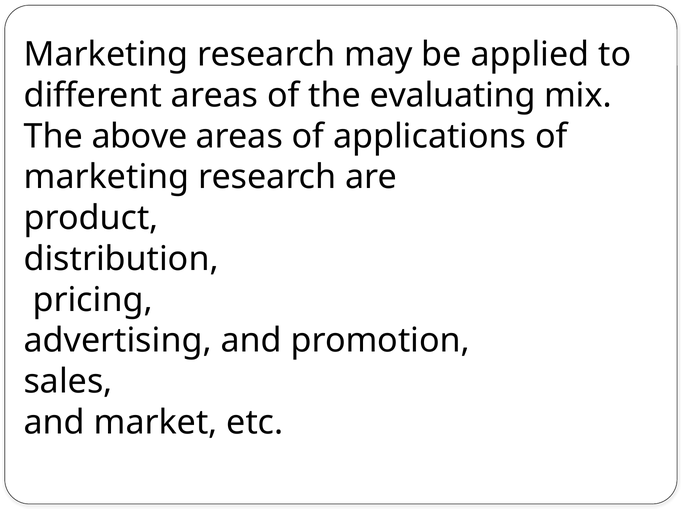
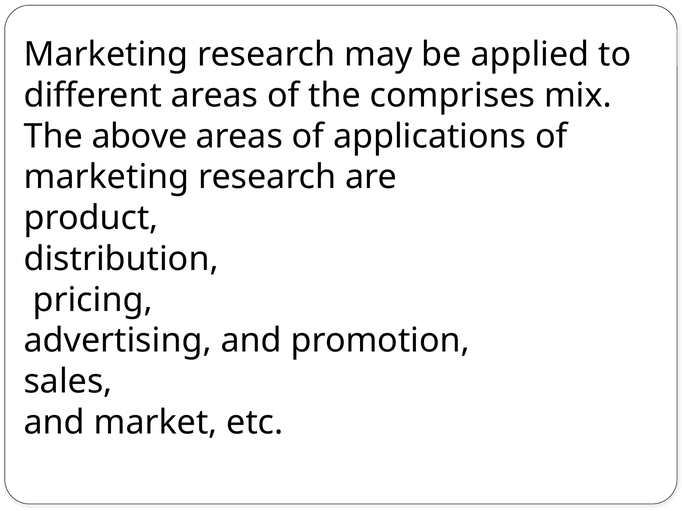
evaluating: evaluating -> comprises (452, 96)
